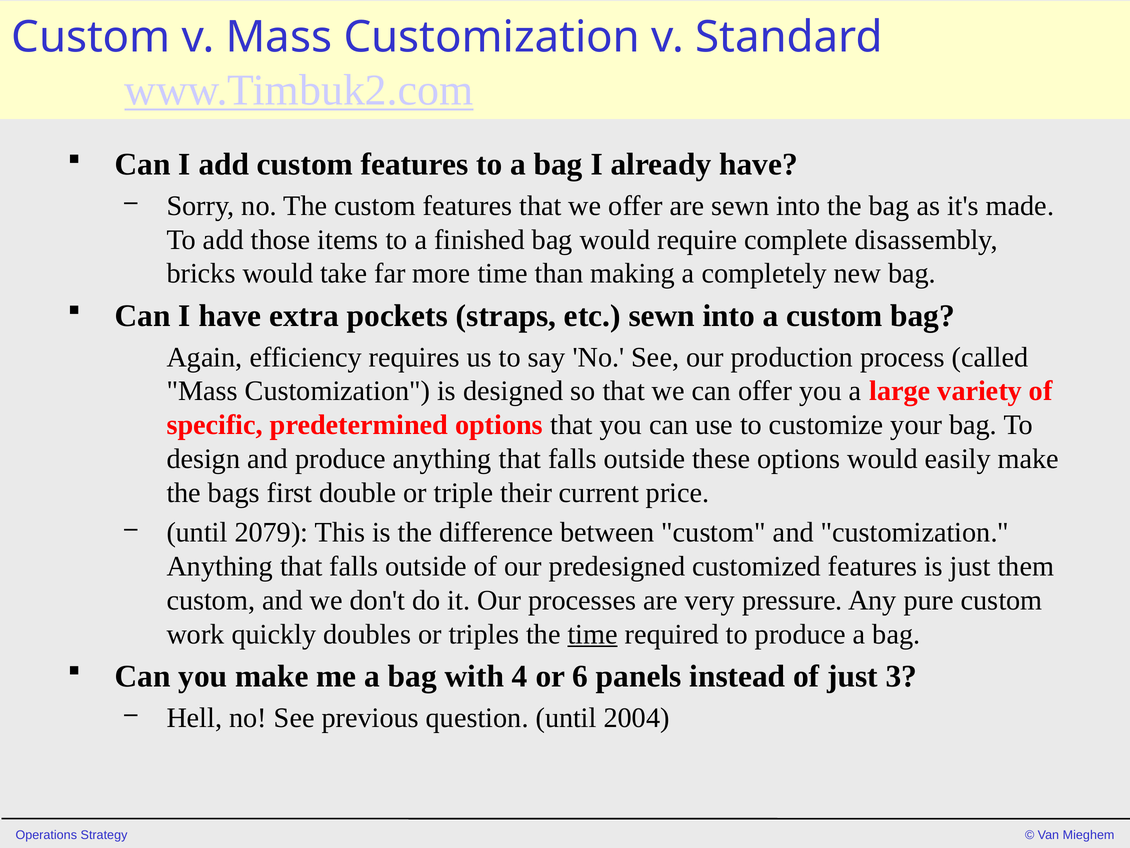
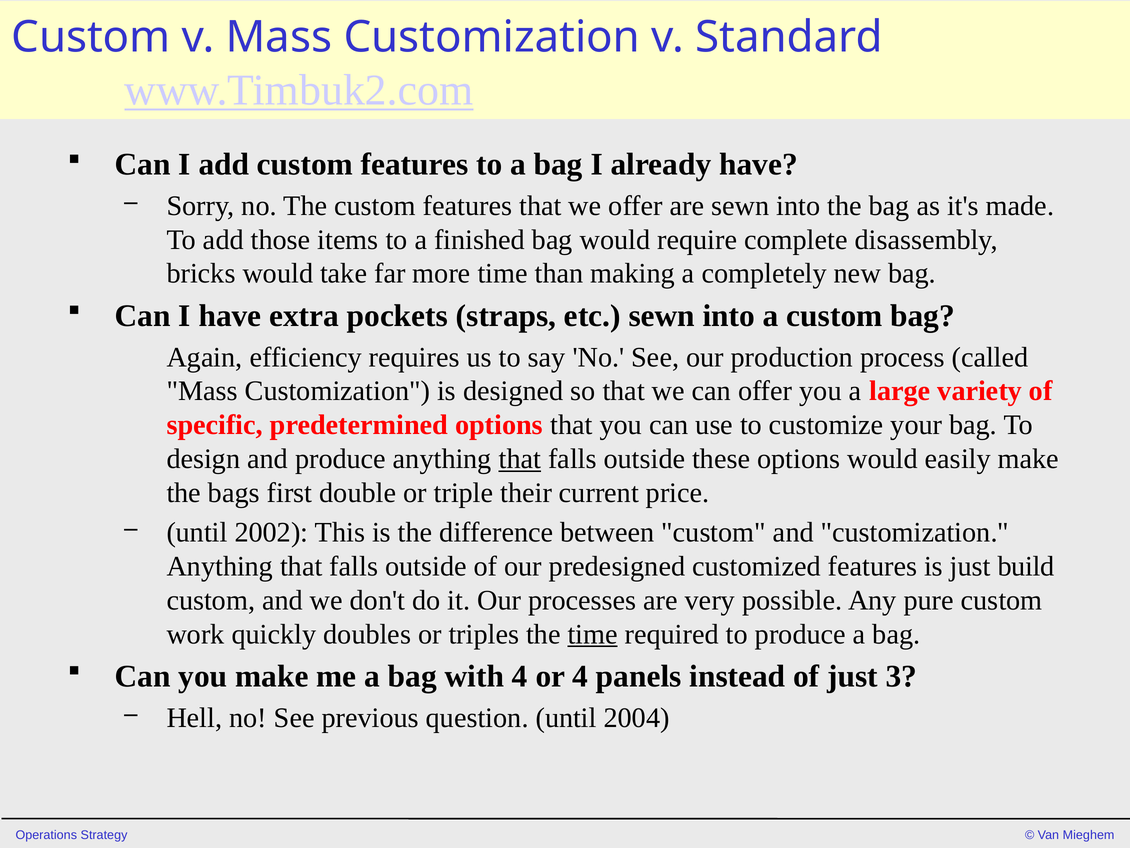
that underline: none -> present (520, 459)
2079: 2079 -> 2002 (271, 532)
them: them -> build (1026, 566)
pressure: pressure -> possible (792, 600)
or 6: 6 -> 4 (580, 676)
